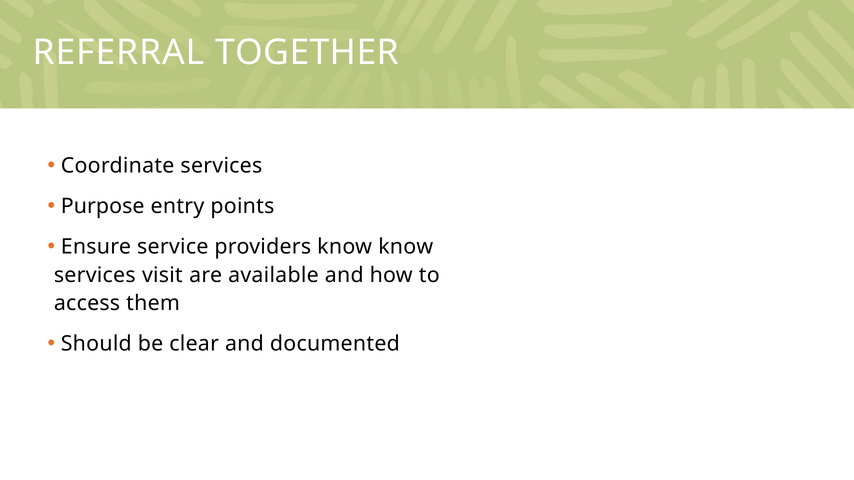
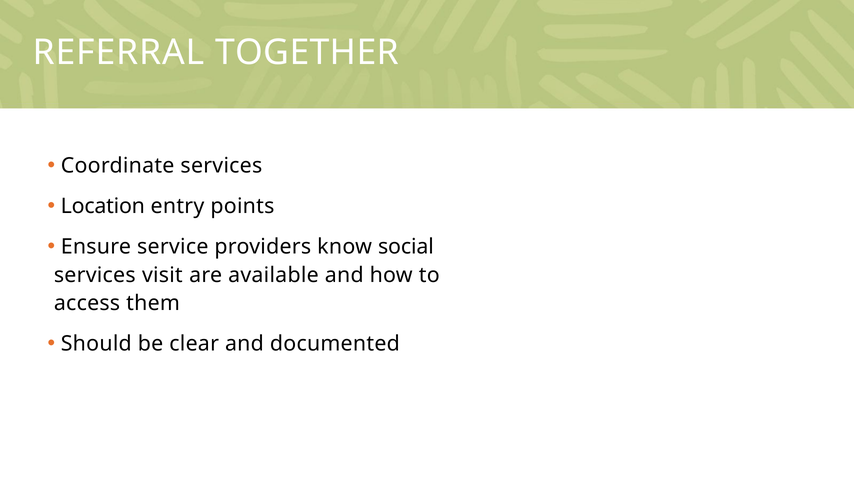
Purpose: Purpose -> Location (103, 206)
know know: know -> social (406, 247)
